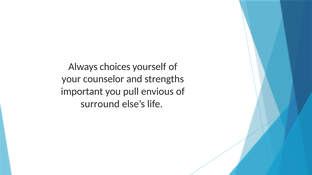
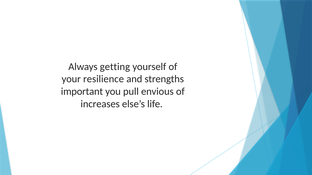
choices: choices -> getting (115, 67)
counselor: counselor -> resilience (104, 79)
surround: surround -> increases (100, 104)
